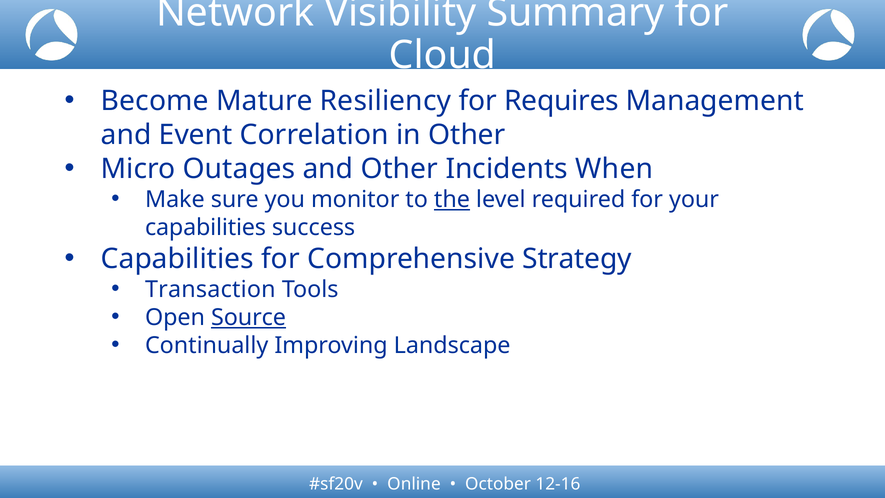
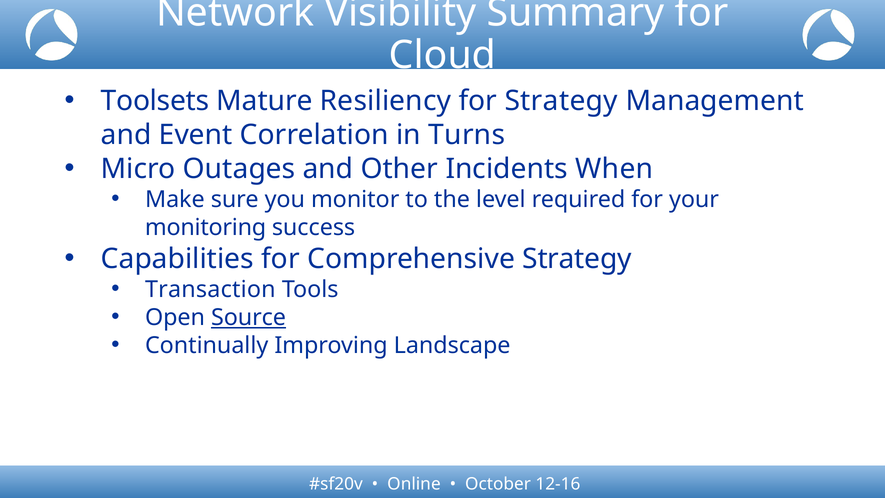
Become: Become -> Toolsets (155, 101)
for Requires: Requires -> Strategy (561, 101)
in Other: Other -> Turns (467, 135)
the underline: present -> none (452, 200)
capabilities: capabilities -> monitoring (206, 228)
